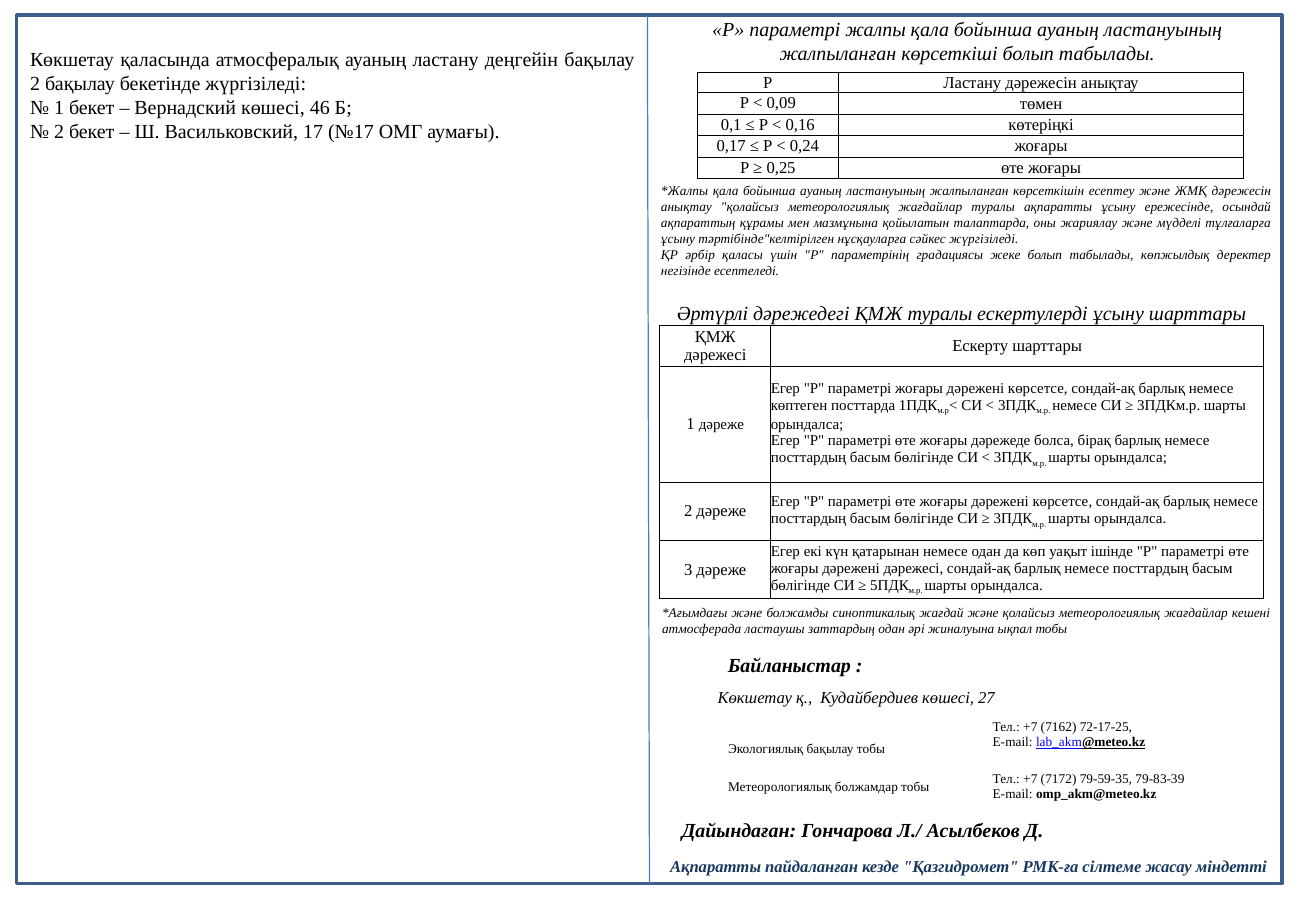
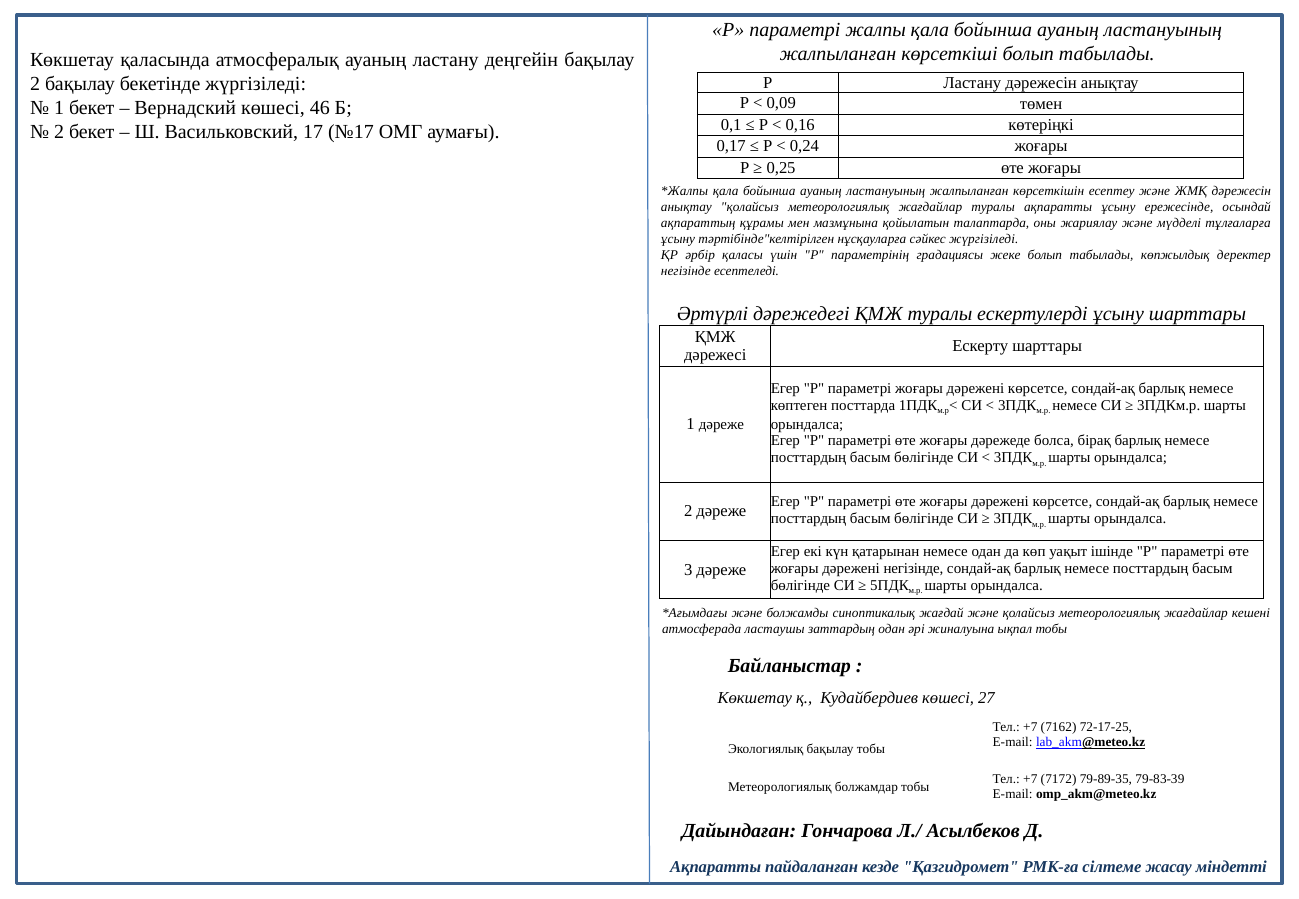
дәрежені дәрежесі: дәрежесі -> негізінде (914, 569)
79-59-35: 79-59-35 -> 79-89-35 (1106, 780)
